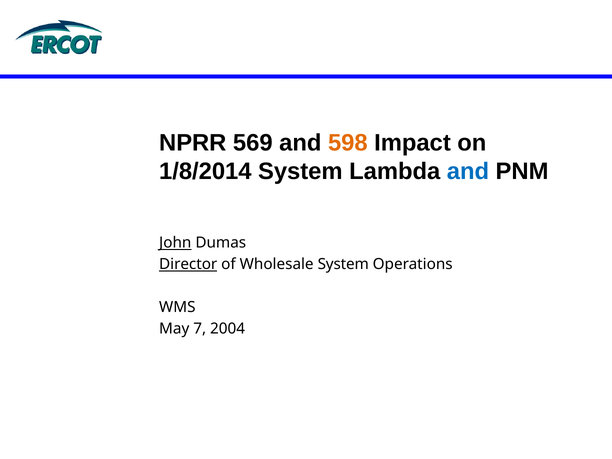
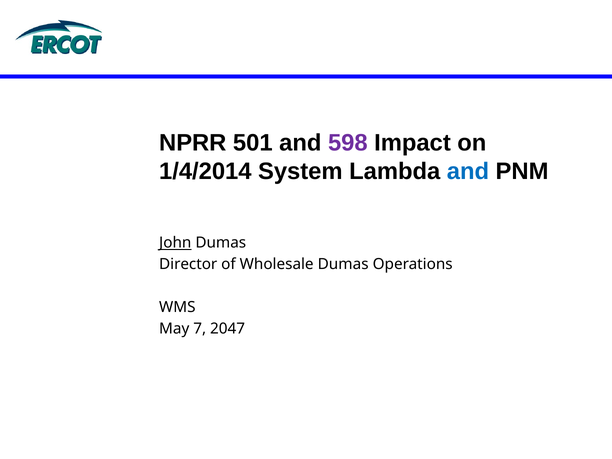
569: 569 -> 501 (253, 143)
598 colour: orange -> purple (348, 143)
1/8/2014: 1/8/2014 -> 1/4/2014 (205, 171)
Director underline: present -> none (188, 264)
Wholesale System: System -> Dumas (343, 264)
2004: 2004 -> 2047 (228, 328)
